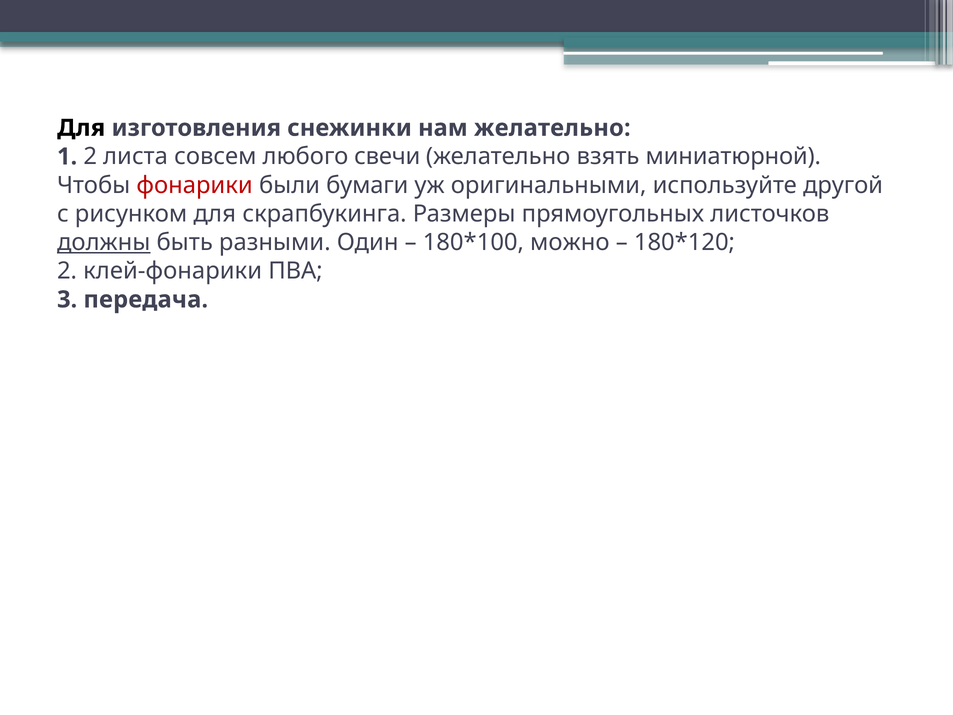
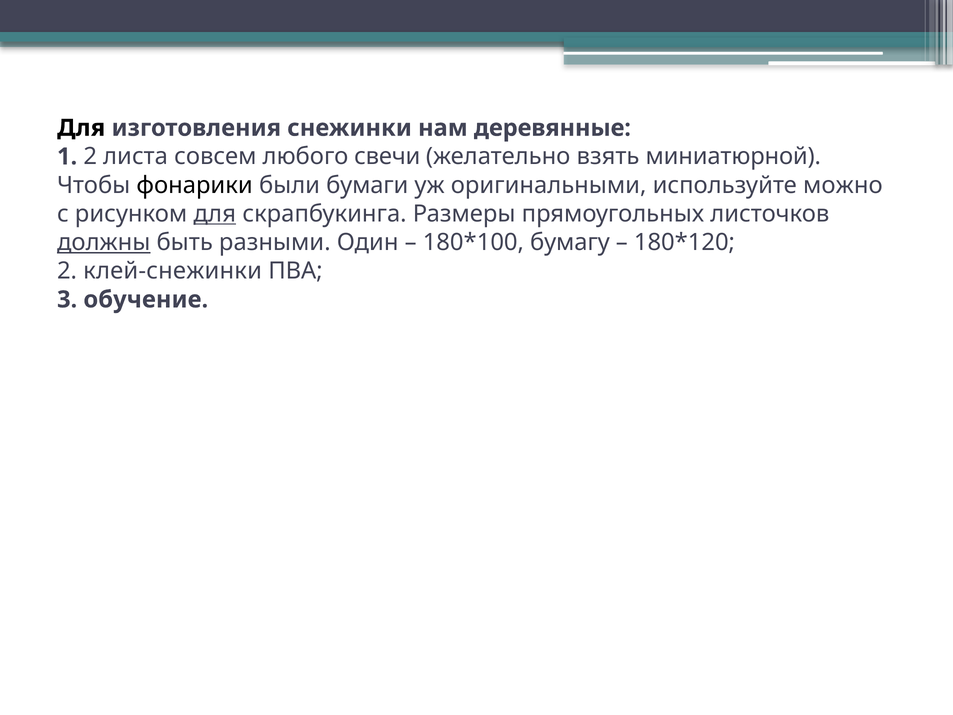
нам желательно: желательно -> деревянные (552, 128)
фонарики colour: red -> black (195, 185)
другой: другой -> можно (843, 185)
для underline: none -> present (215, 214)
можно: можно -> бумагу (570, 242)
клей-фонарики: клей-фонарики -> клей-снежинки (173, 271)
передача: передача -> обучение (146, 299)
